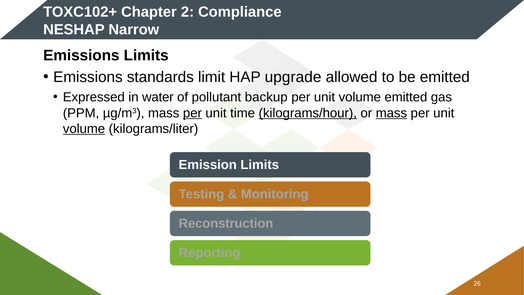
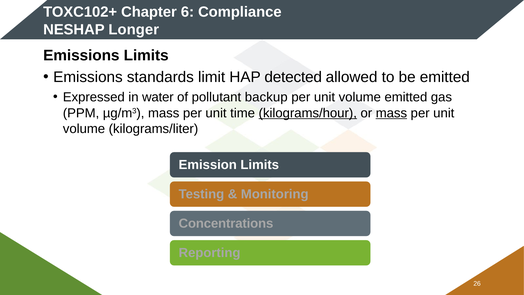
2: 2 -> 6 (187, 12)
Narrow: Narrow -> Longer (134, 30)
upgrade: upgrade -> detected (293, 77)
per underline: present -> none (192, 113)
volume underline: present -> none (84, 129)
Reconstruction: Reconstruction -> Concentrations (226, 223)
